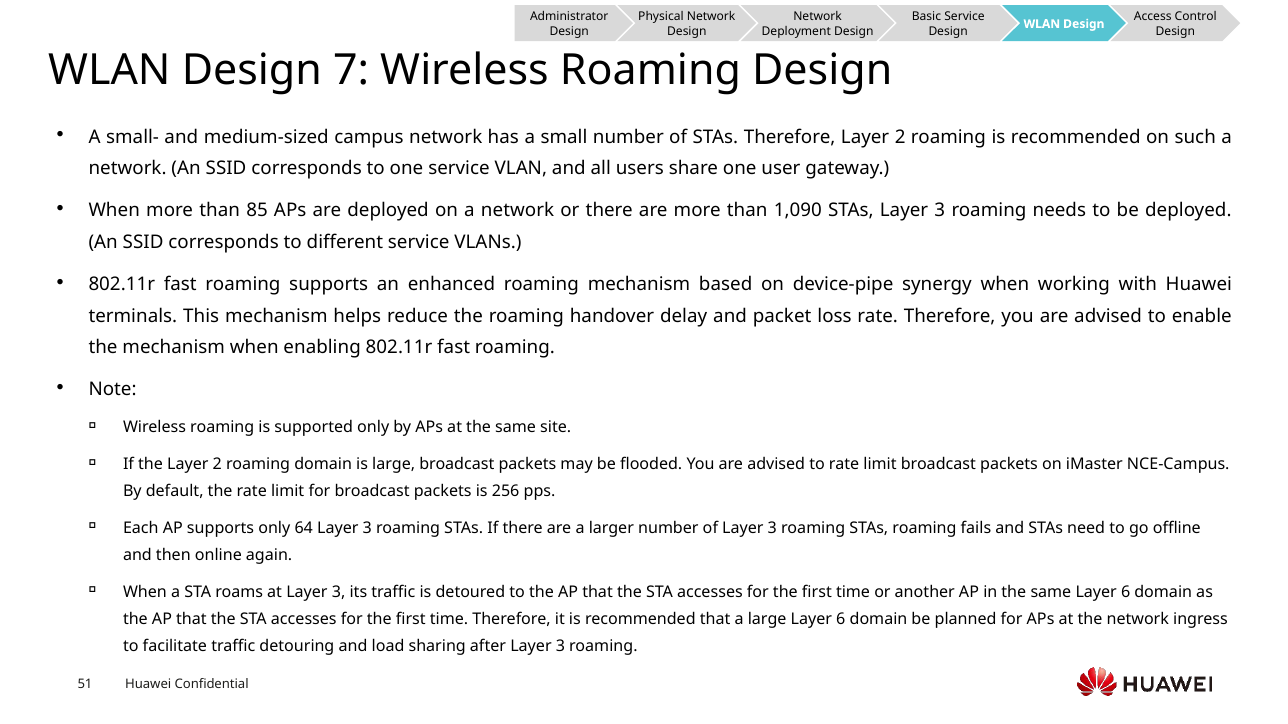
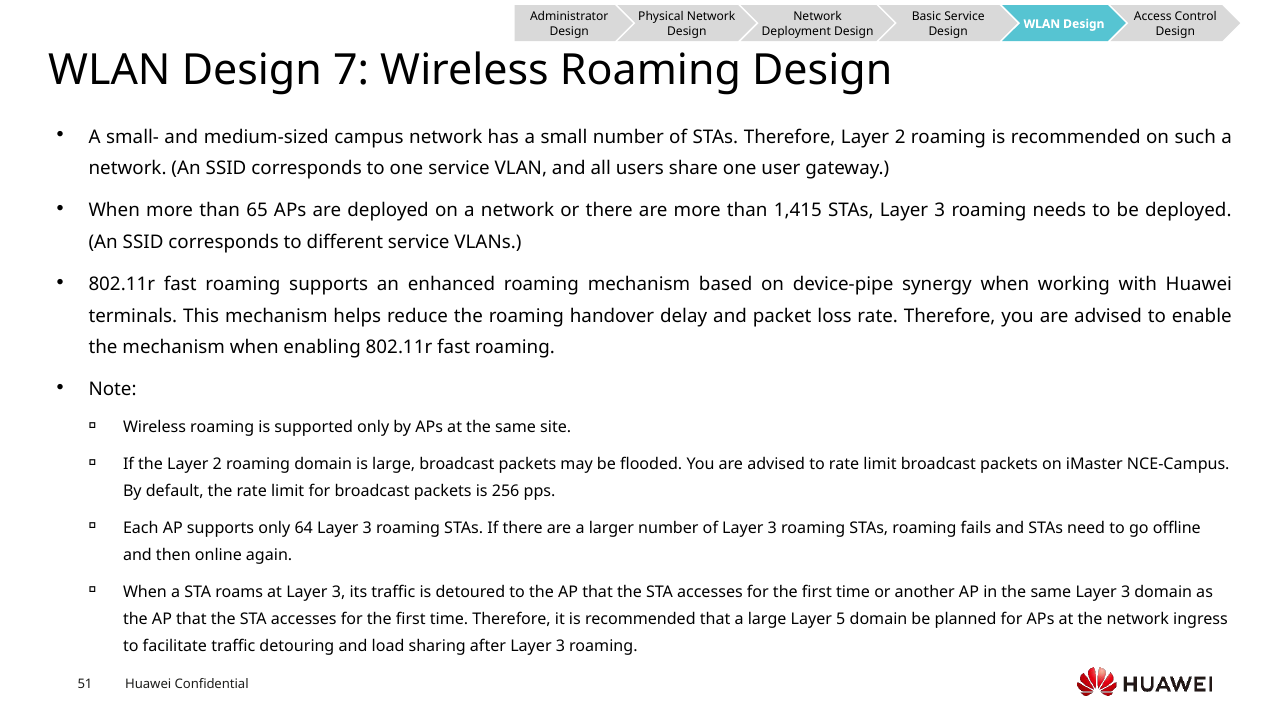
85: 85 -> 65 (257, 211)
1,090: 1,090 -> 1,415 (798, 211)
same Layer 6: 6 -> 3 (1126, 592)
large Layer 6: 6 -> 5 (841, 619)
